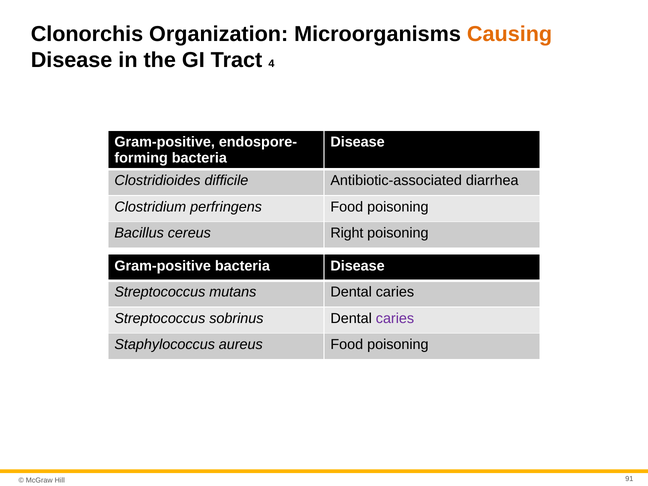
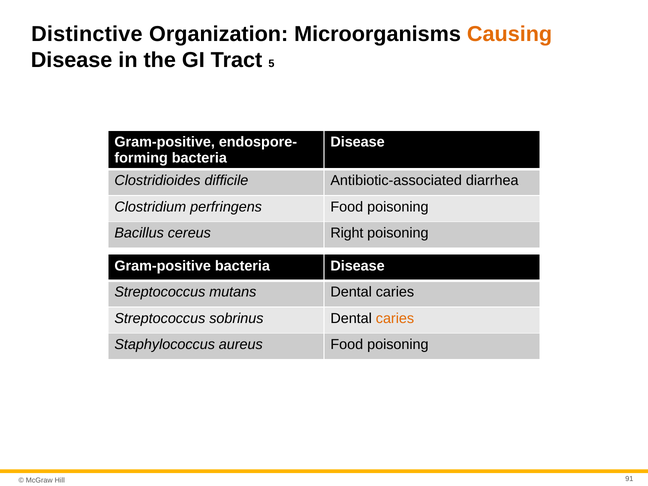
Clonorchis: Clonorchis -> Distinctive (87, 34)
4: 4 -> 5 (271, 64)
caries colour: purple -> orange (395, 318)
